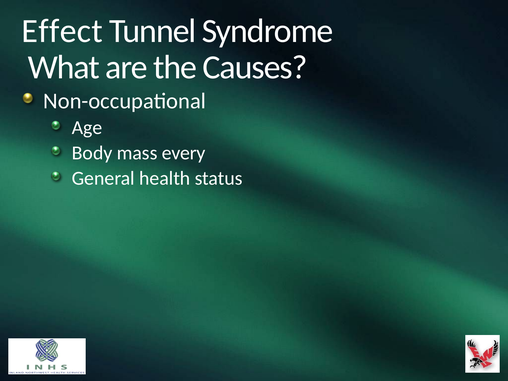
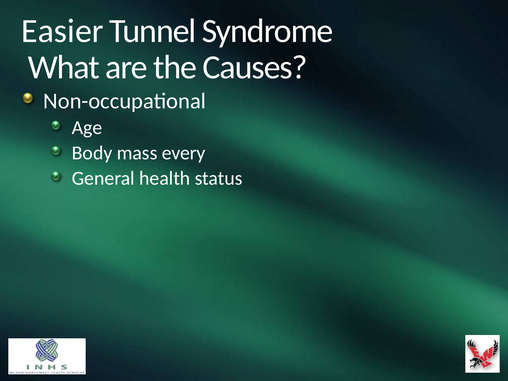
Effect: Effect -> Easier (62, 31)
